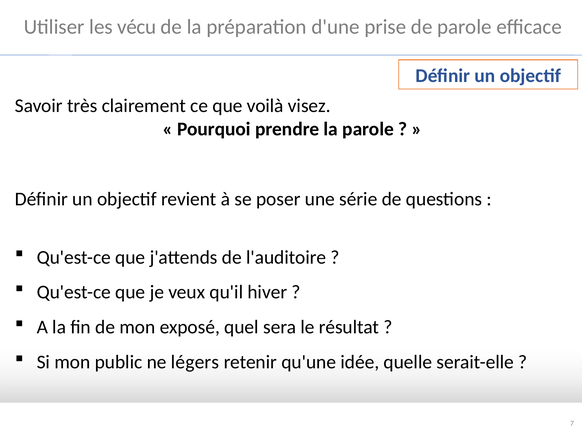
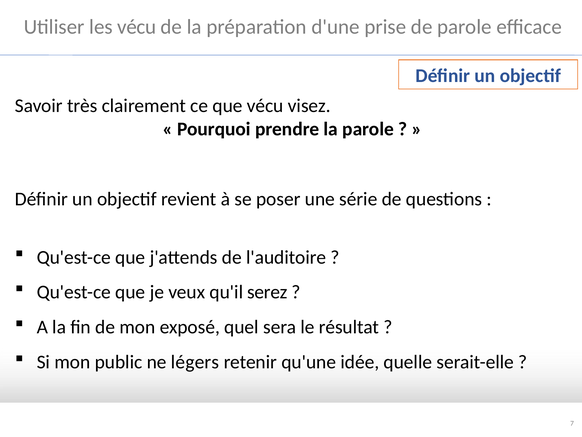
que voilà: voilà -> vécu (265, 106)
hiver: hiver -> serez (267, 292)
